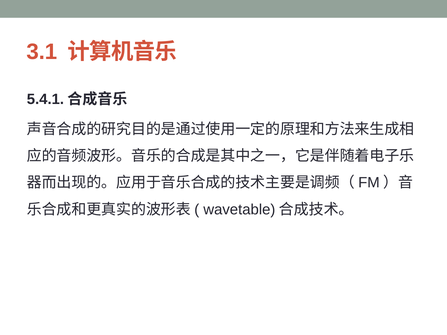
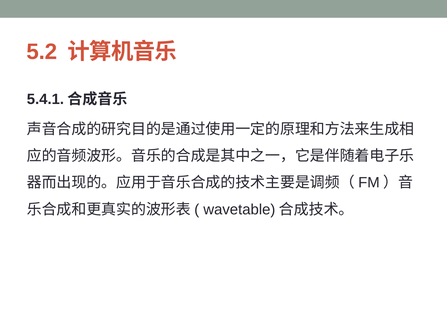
3.1: 3.1 -> 5.2 (42, 52)
